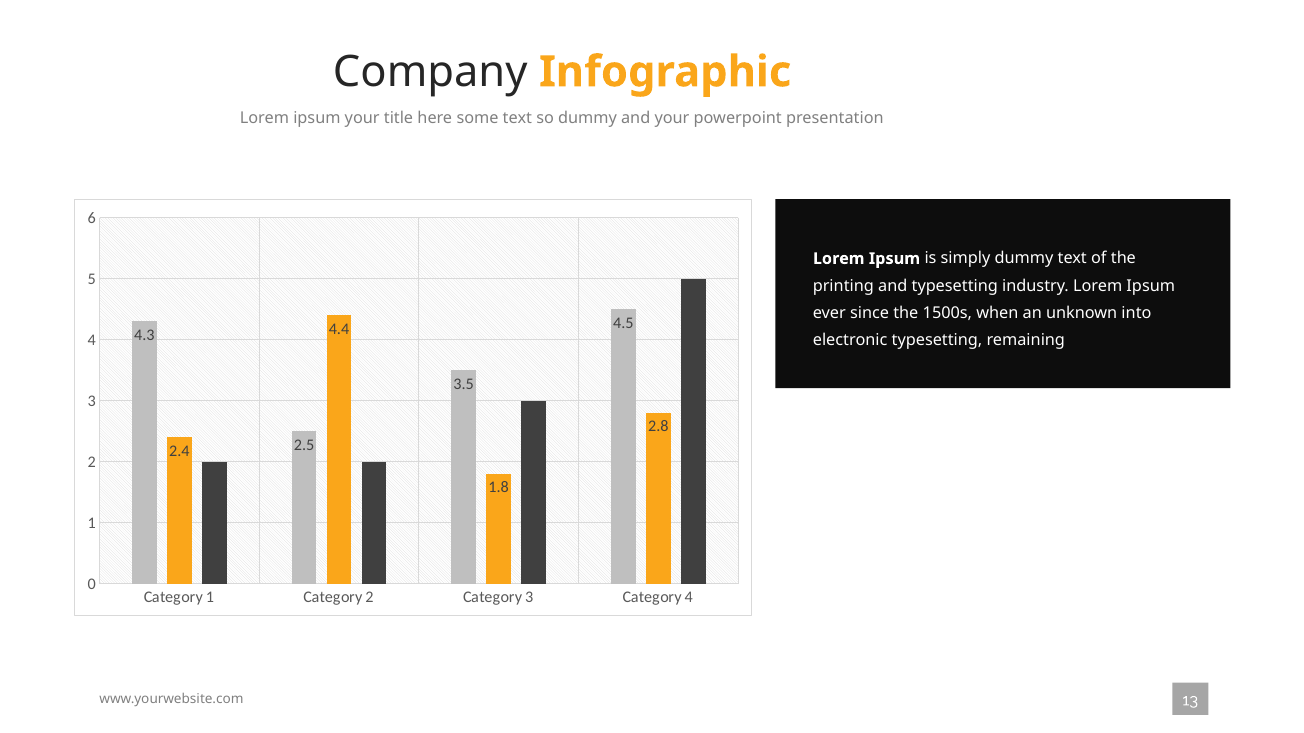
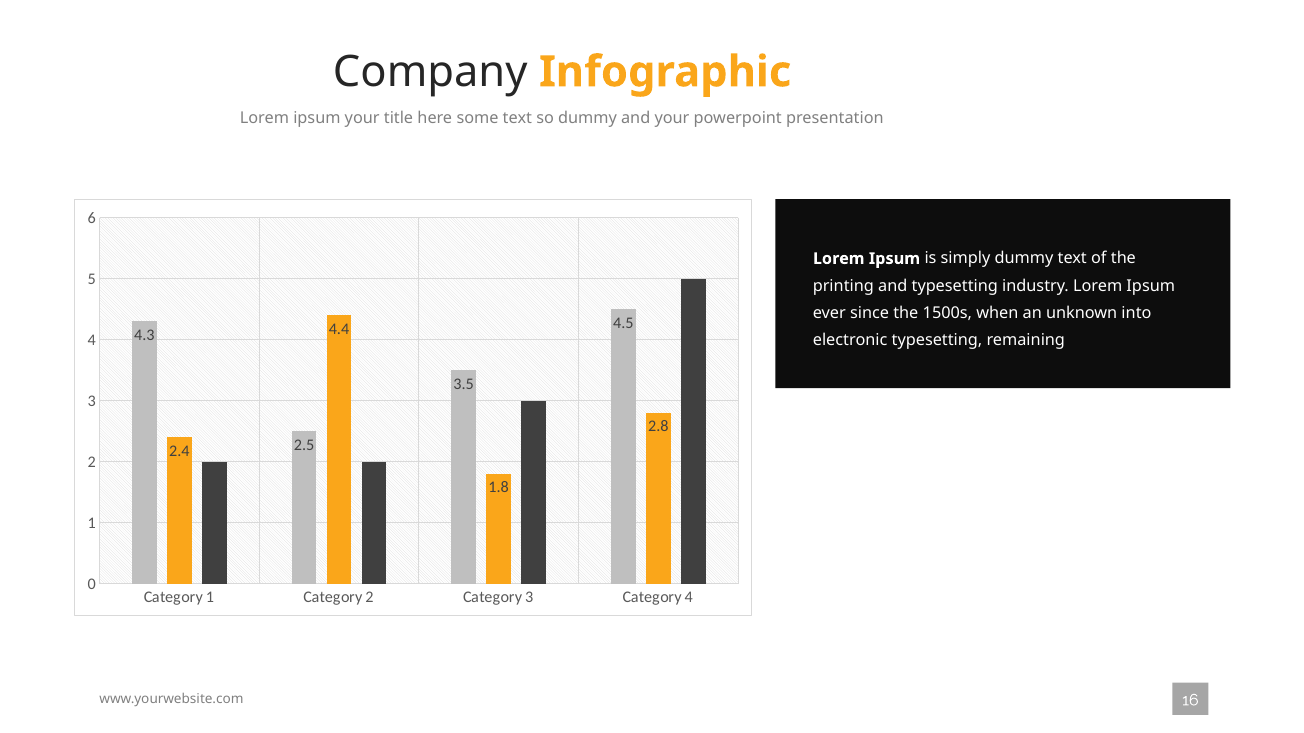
13: 13 -> 16 (1190, 700)
